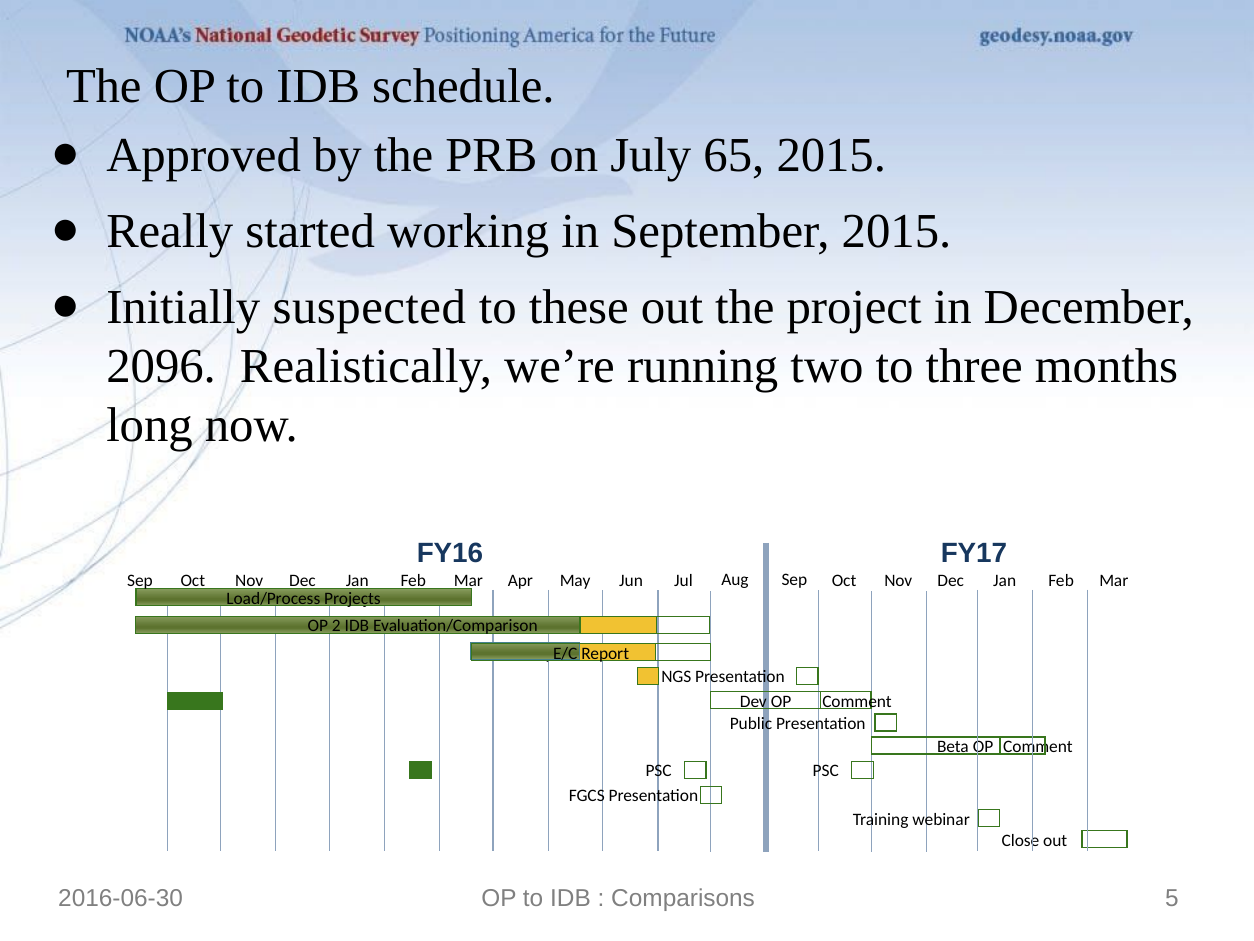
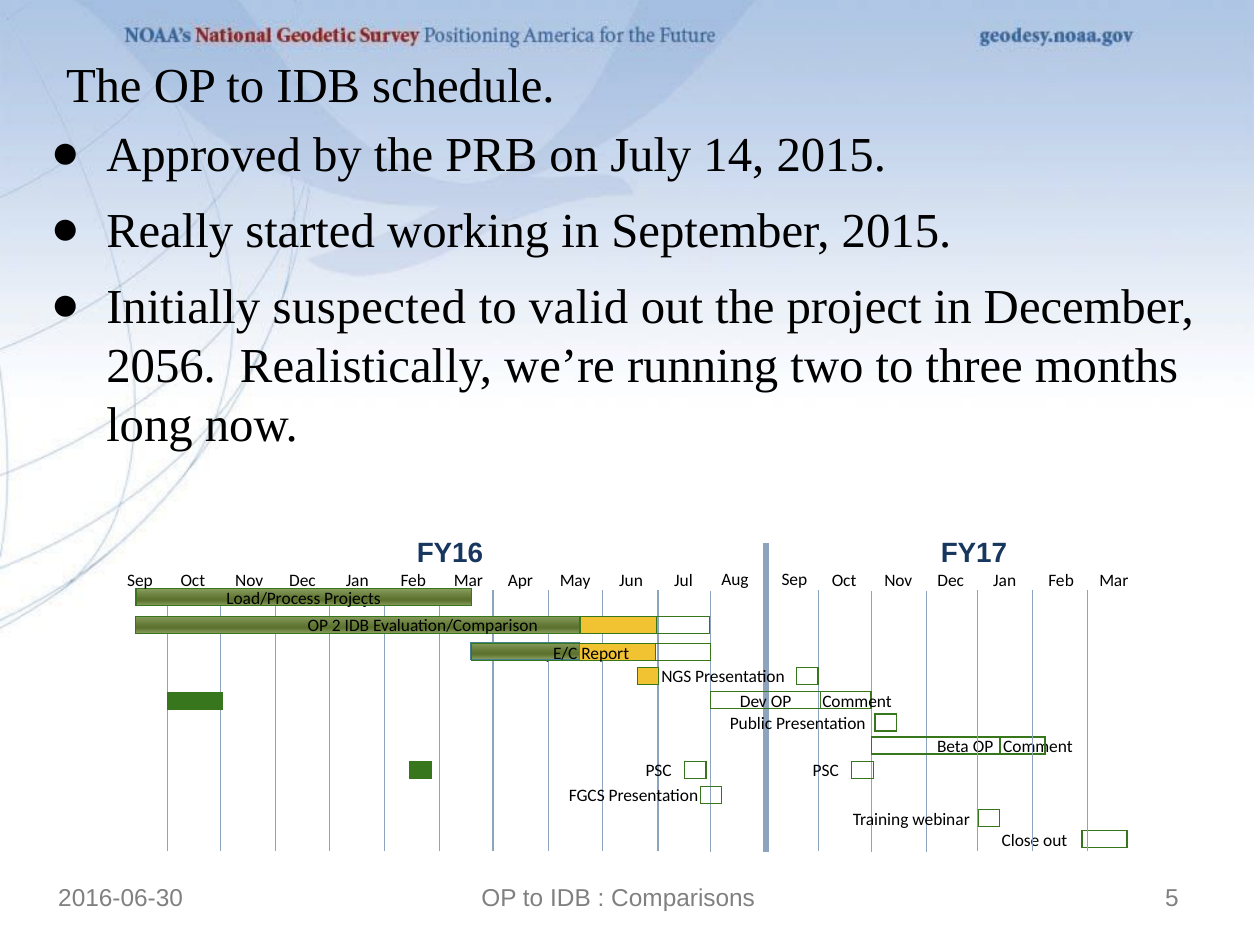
65: 65 -> 14 (734, 156)
these: these -> valid (579, 308)
2096: 2096 -> 2056 (161, 366)
